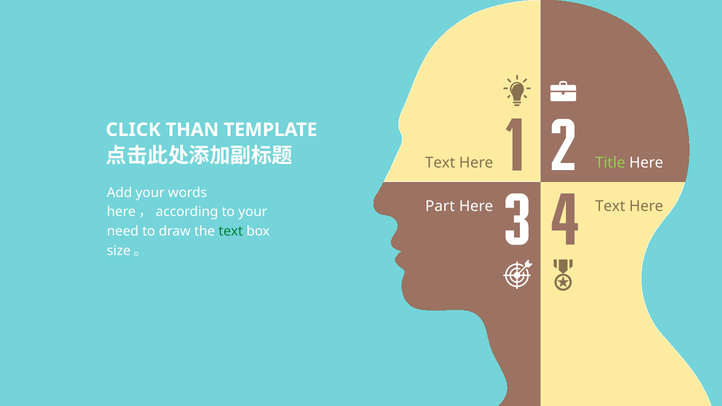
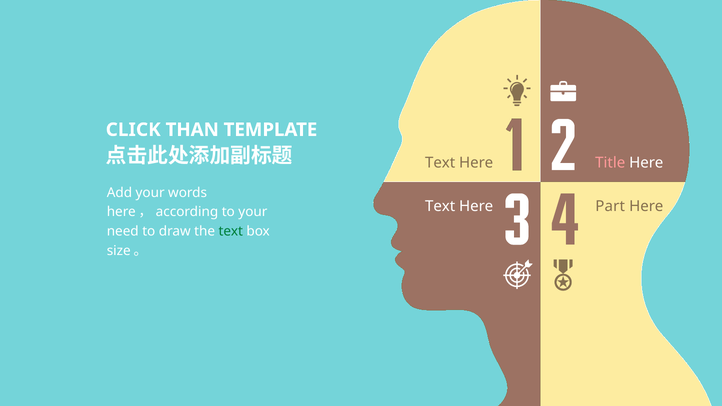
Title colour: light green -> pink (610, 163)
Part: Part -> Text (440, 206)
Here Text: Text -> Part (610, 206)
